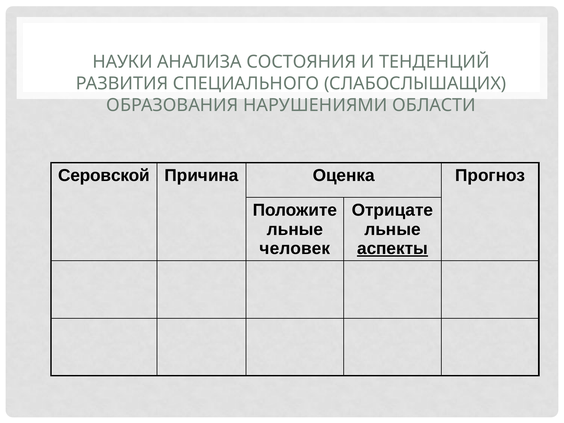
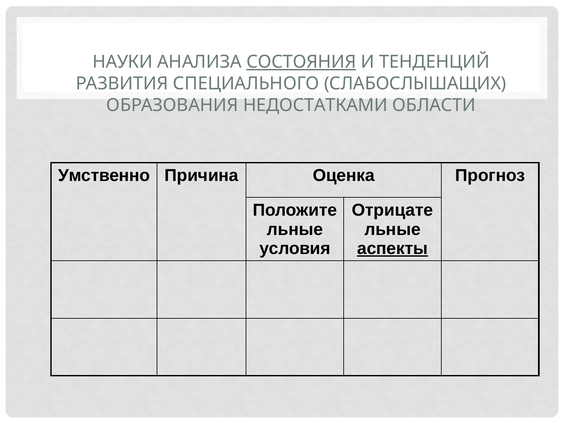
СОСТОЯНИЯ underline: none -> present (301, 62)
НАРУШЕНИЯМИ: НАРУШЕНИЯМИ -> НЕДОСТАТКАМИ (315, 105)
Серовской: Серовской -> Умственно (104, 175)
человек: человек -> условия (295, 249)
